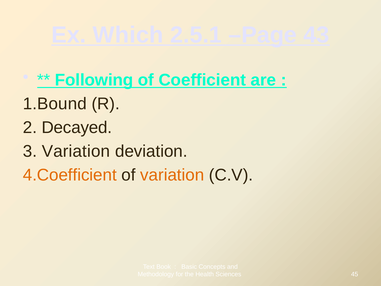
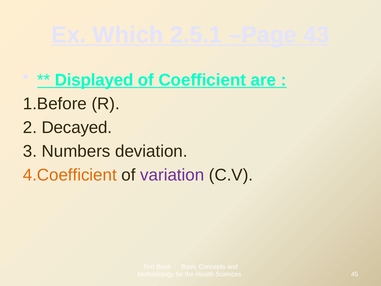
Following: Following -> Displayed (94, 80)
1.Bound: 1.Bound -> 1.Before (55, 104)
3 Variation: Variation -> Numbers (76, 151)
variation colour: orange -> purple (172, 175)
